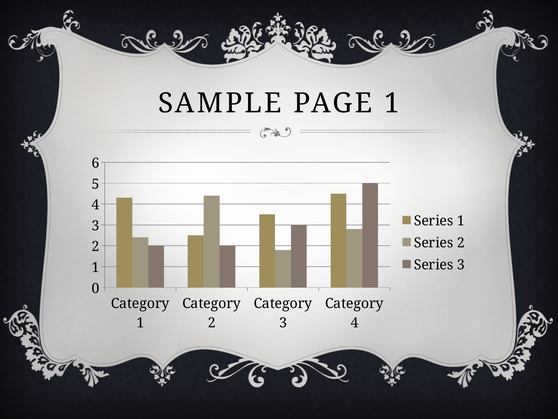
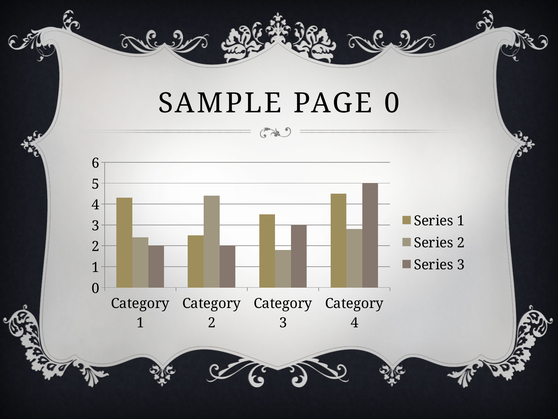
PAGE 1: 1 -> 0 (392, 103)
